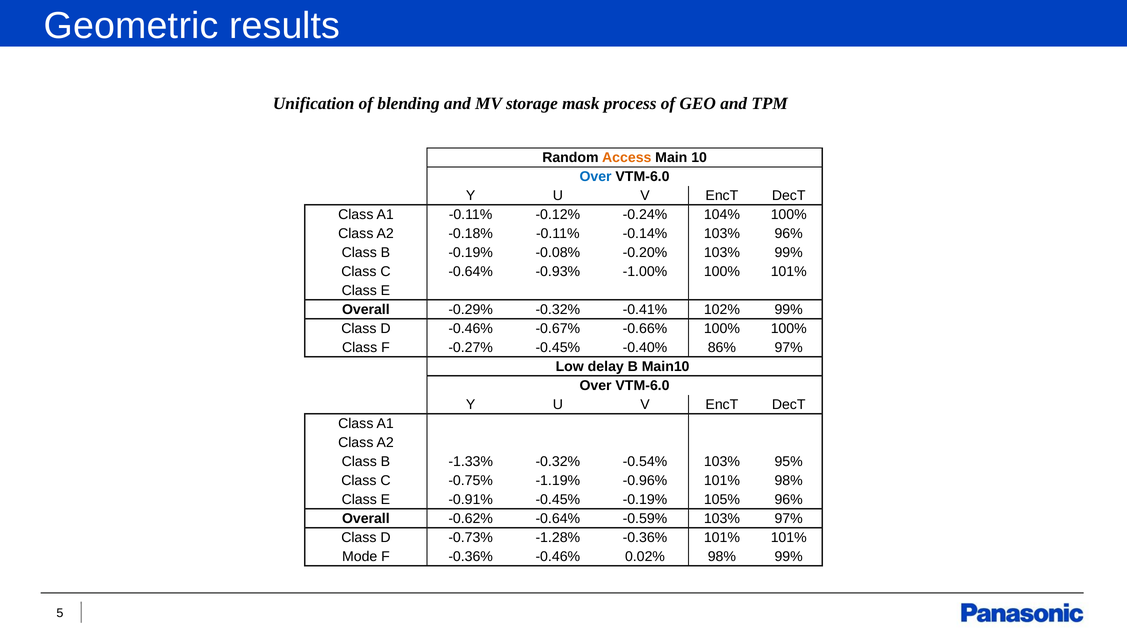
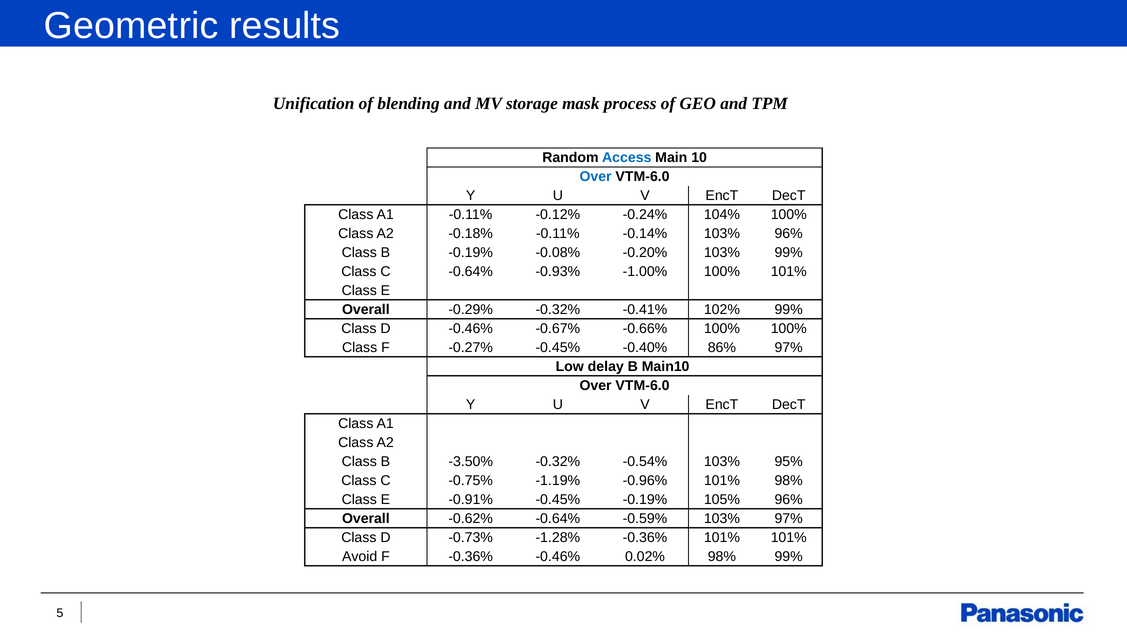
Access colour: orange -> blue (627, 158)
-1.33%: -1.33% -> -3.50% (471, 461)
Mode: Mode -> Avoid (360, 556)
